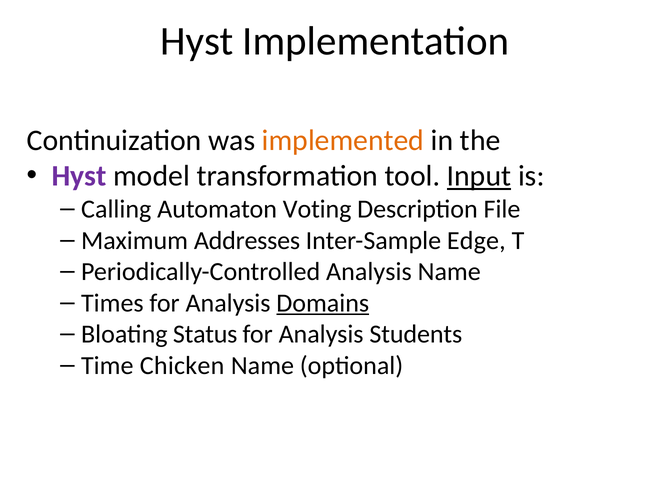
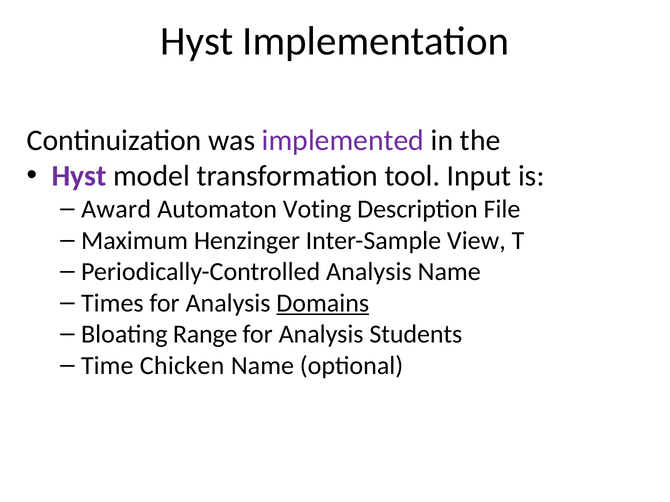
implemented colour: orange -> purple (343, 140)
Input underline: present -> none (479, 176)
Calling: Calling -> Award (116, 209)
Addresses: Addresses -> Henzinger (247, 241)
Edge: Edge -> View (476, 241)
Status: Status -> Range (205, 335)
